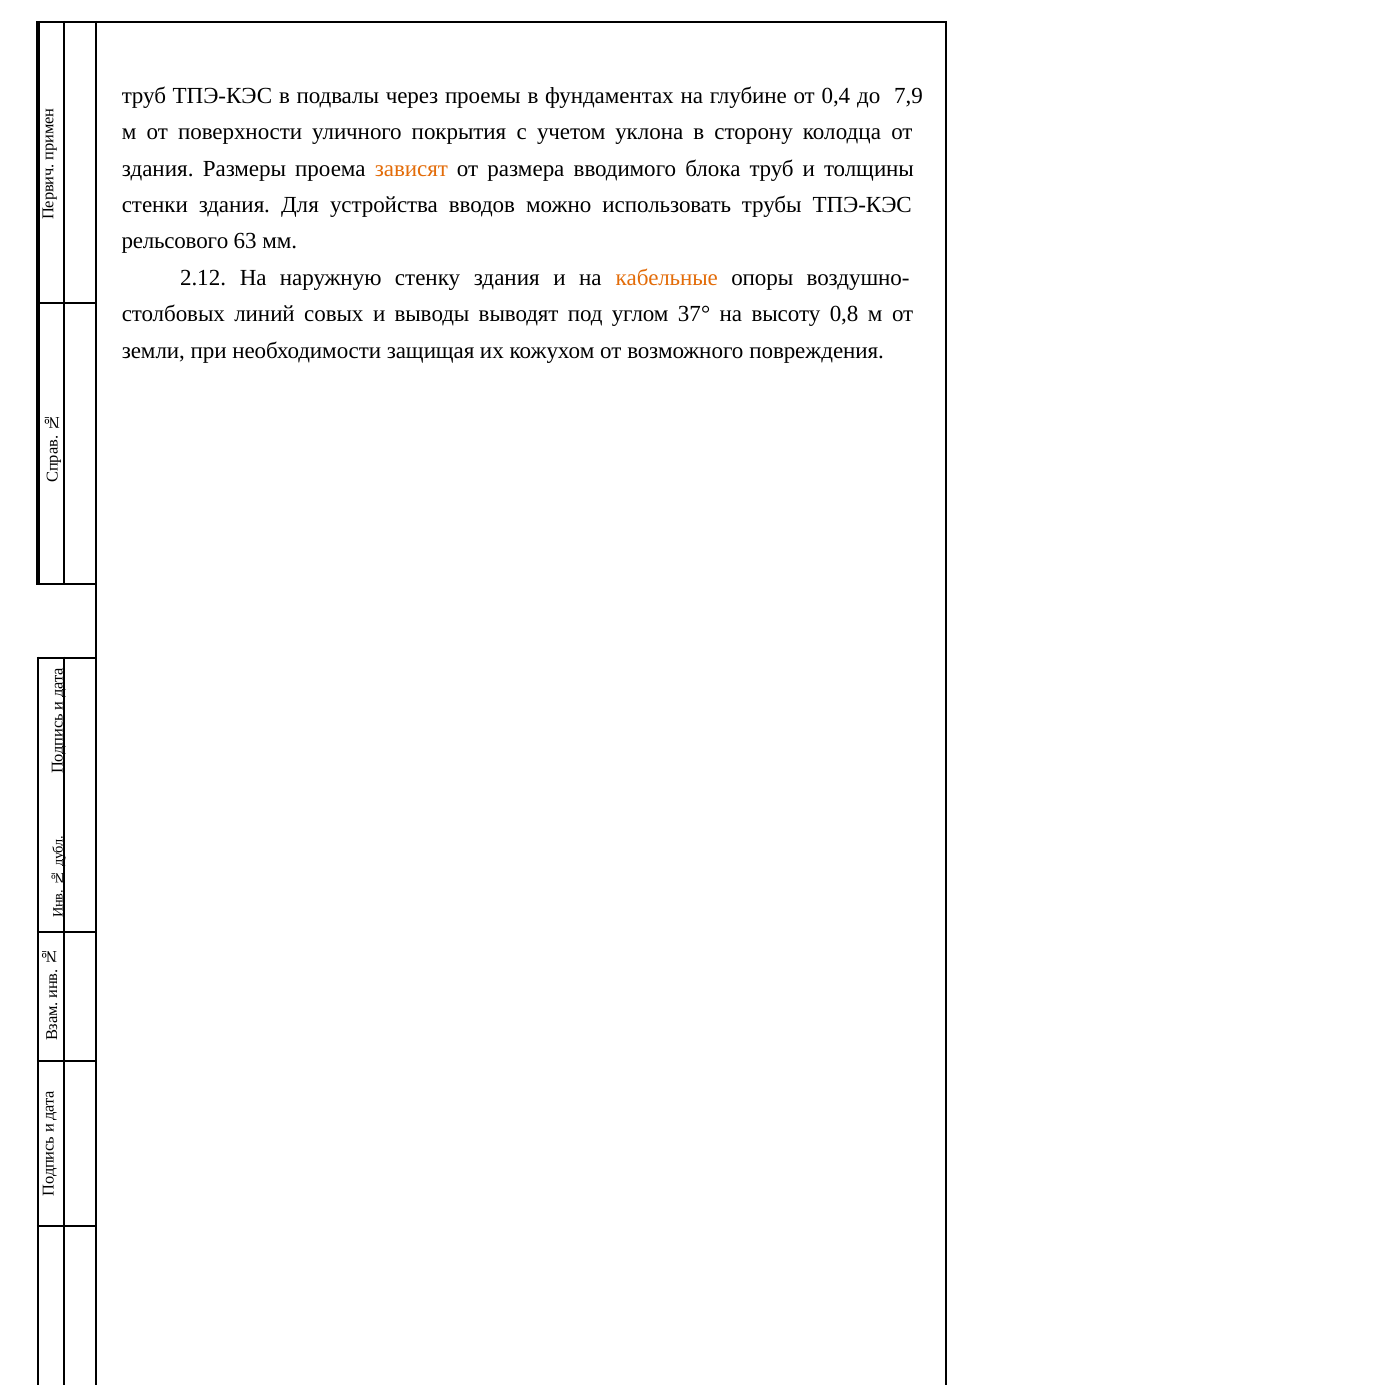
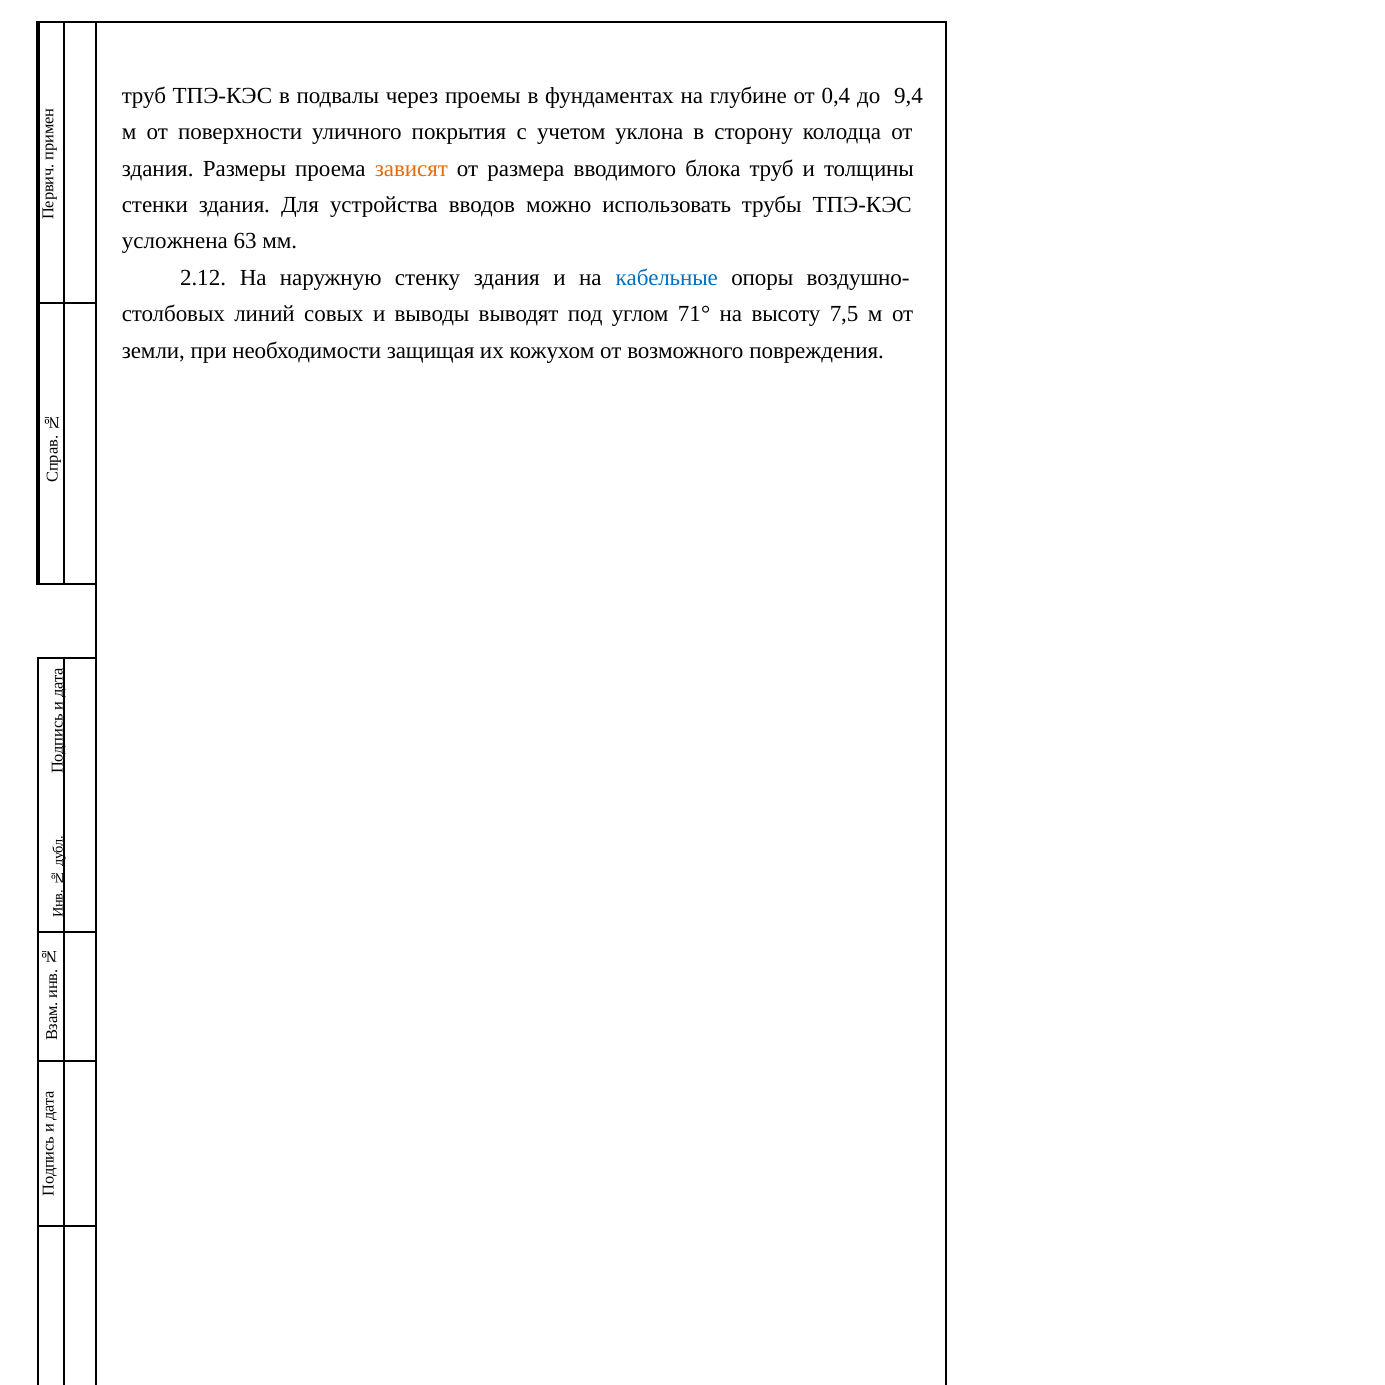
7,9: 7,9 -> 9,4 (909, 96)
рельсового: рельсового -> усложнена (175, 241)
кабельные colour: orange -> blue (667, 278)
37°: 37° -> 71° (694, 314)
0,8: 0,8 -> 7,5 (844, 314)
